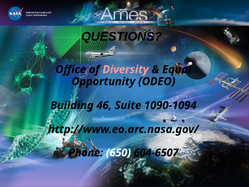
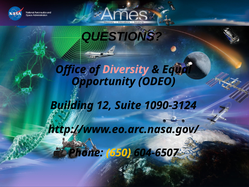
46: 46 -> 12 (104, 105)
1090-1094: 1090-1094 -> 1090-3124 (170, 105)
650 colour: white -> yellow (118, 153)
